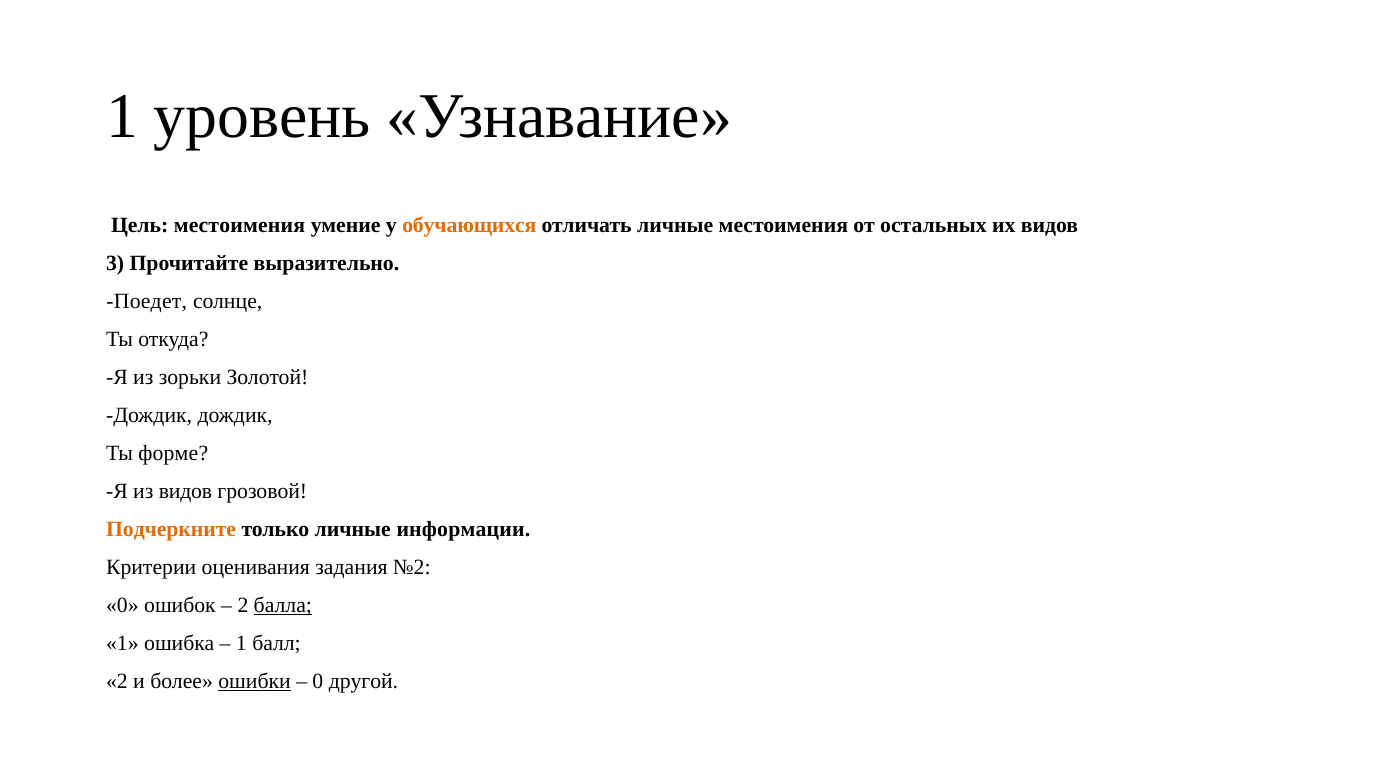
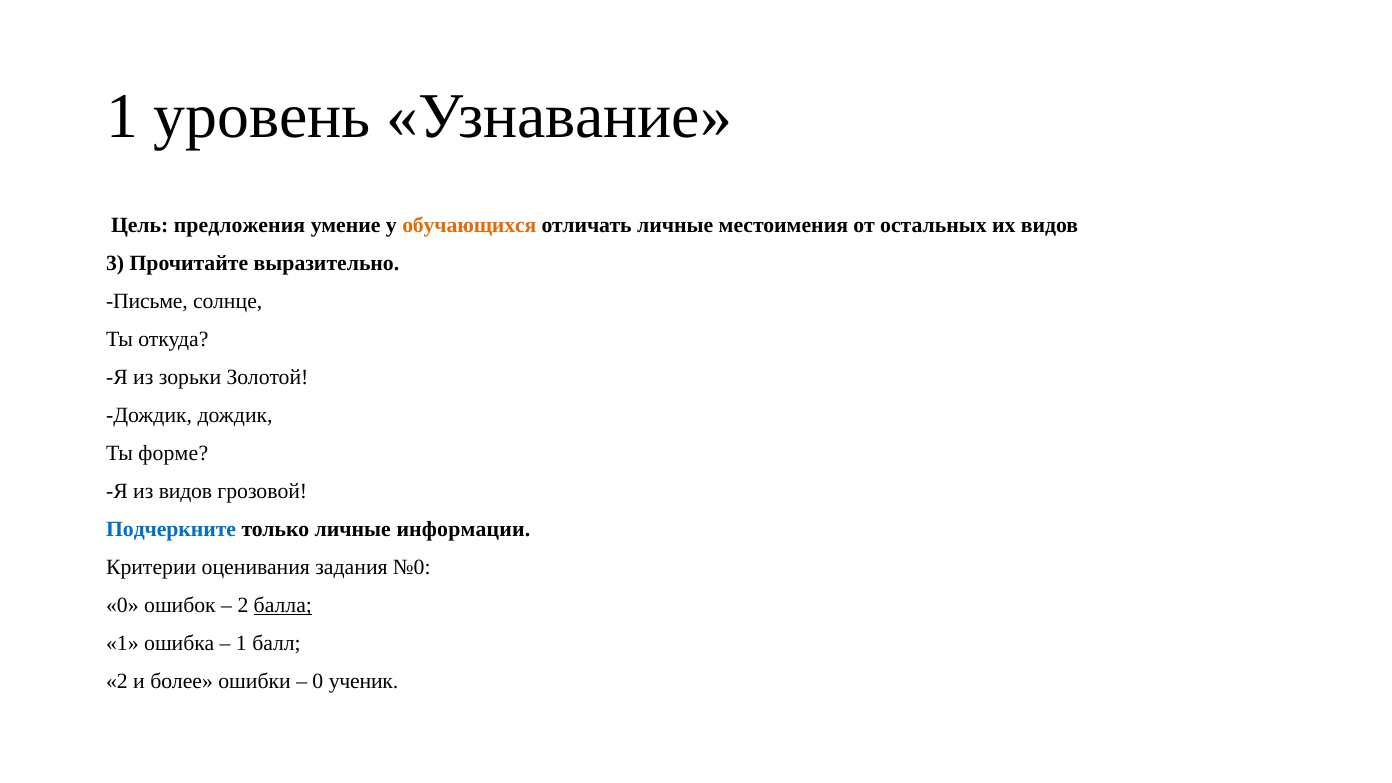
Цель местоимения: местоимения -> предложения (239, 225)
Поедет: Поедет -> Письме (147, 301)
Подчеркните colour: orange -> blue (171, 529)
№2: №2 -> №0 (412, 567)
ошибки underline: present -> none (255, 681)
другой: другой -> ученик (364, 681)
